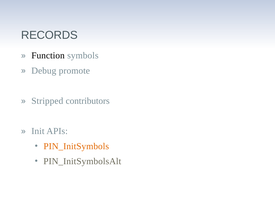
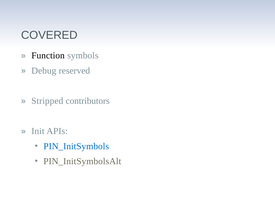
RECORDS: RECORDS -> COVERED (49, 35)
promote: promote -> reserved (74, 71)
PIN_InitSymbols colour: orange -> blue (76, 146)
